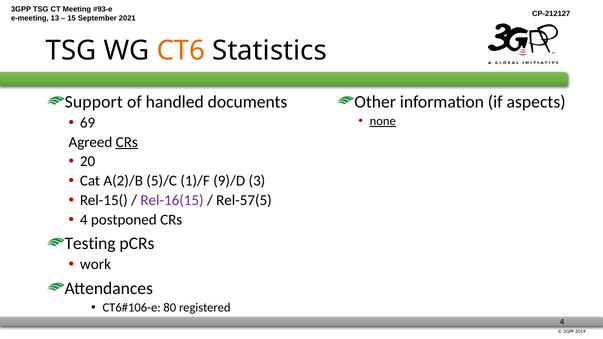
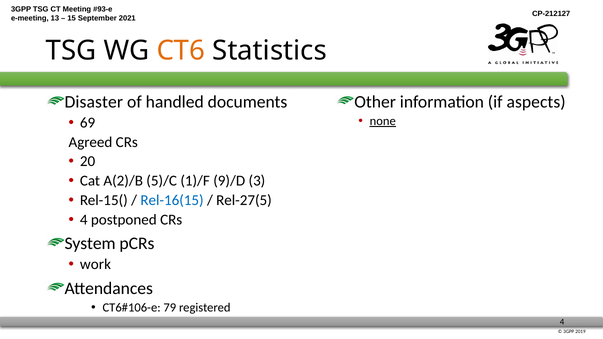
Support: Support -> Disaster (94, 102)
CRs underline: present -> none (127, 142)
Rel-16(15 colour: purple -> blue (172, 200)
Rel-57(5: Rel-57(5 -> Rel-27(5 (244, 200)
Testing: Testing -> System (90, 244)
80: 80 -> 79 (170, 308)
